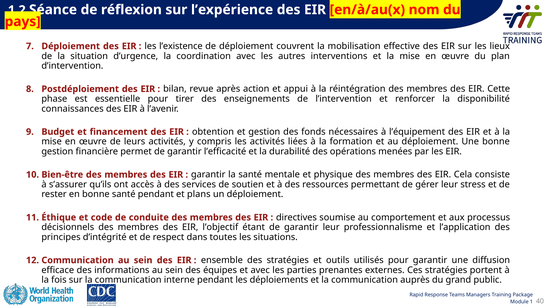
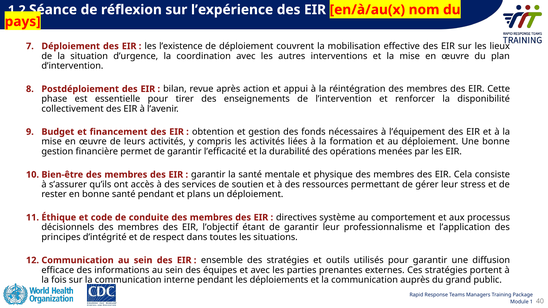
connaissances: connaissances -> collectivement (73, 109)
soumise: soumise -> système (337, 218)
